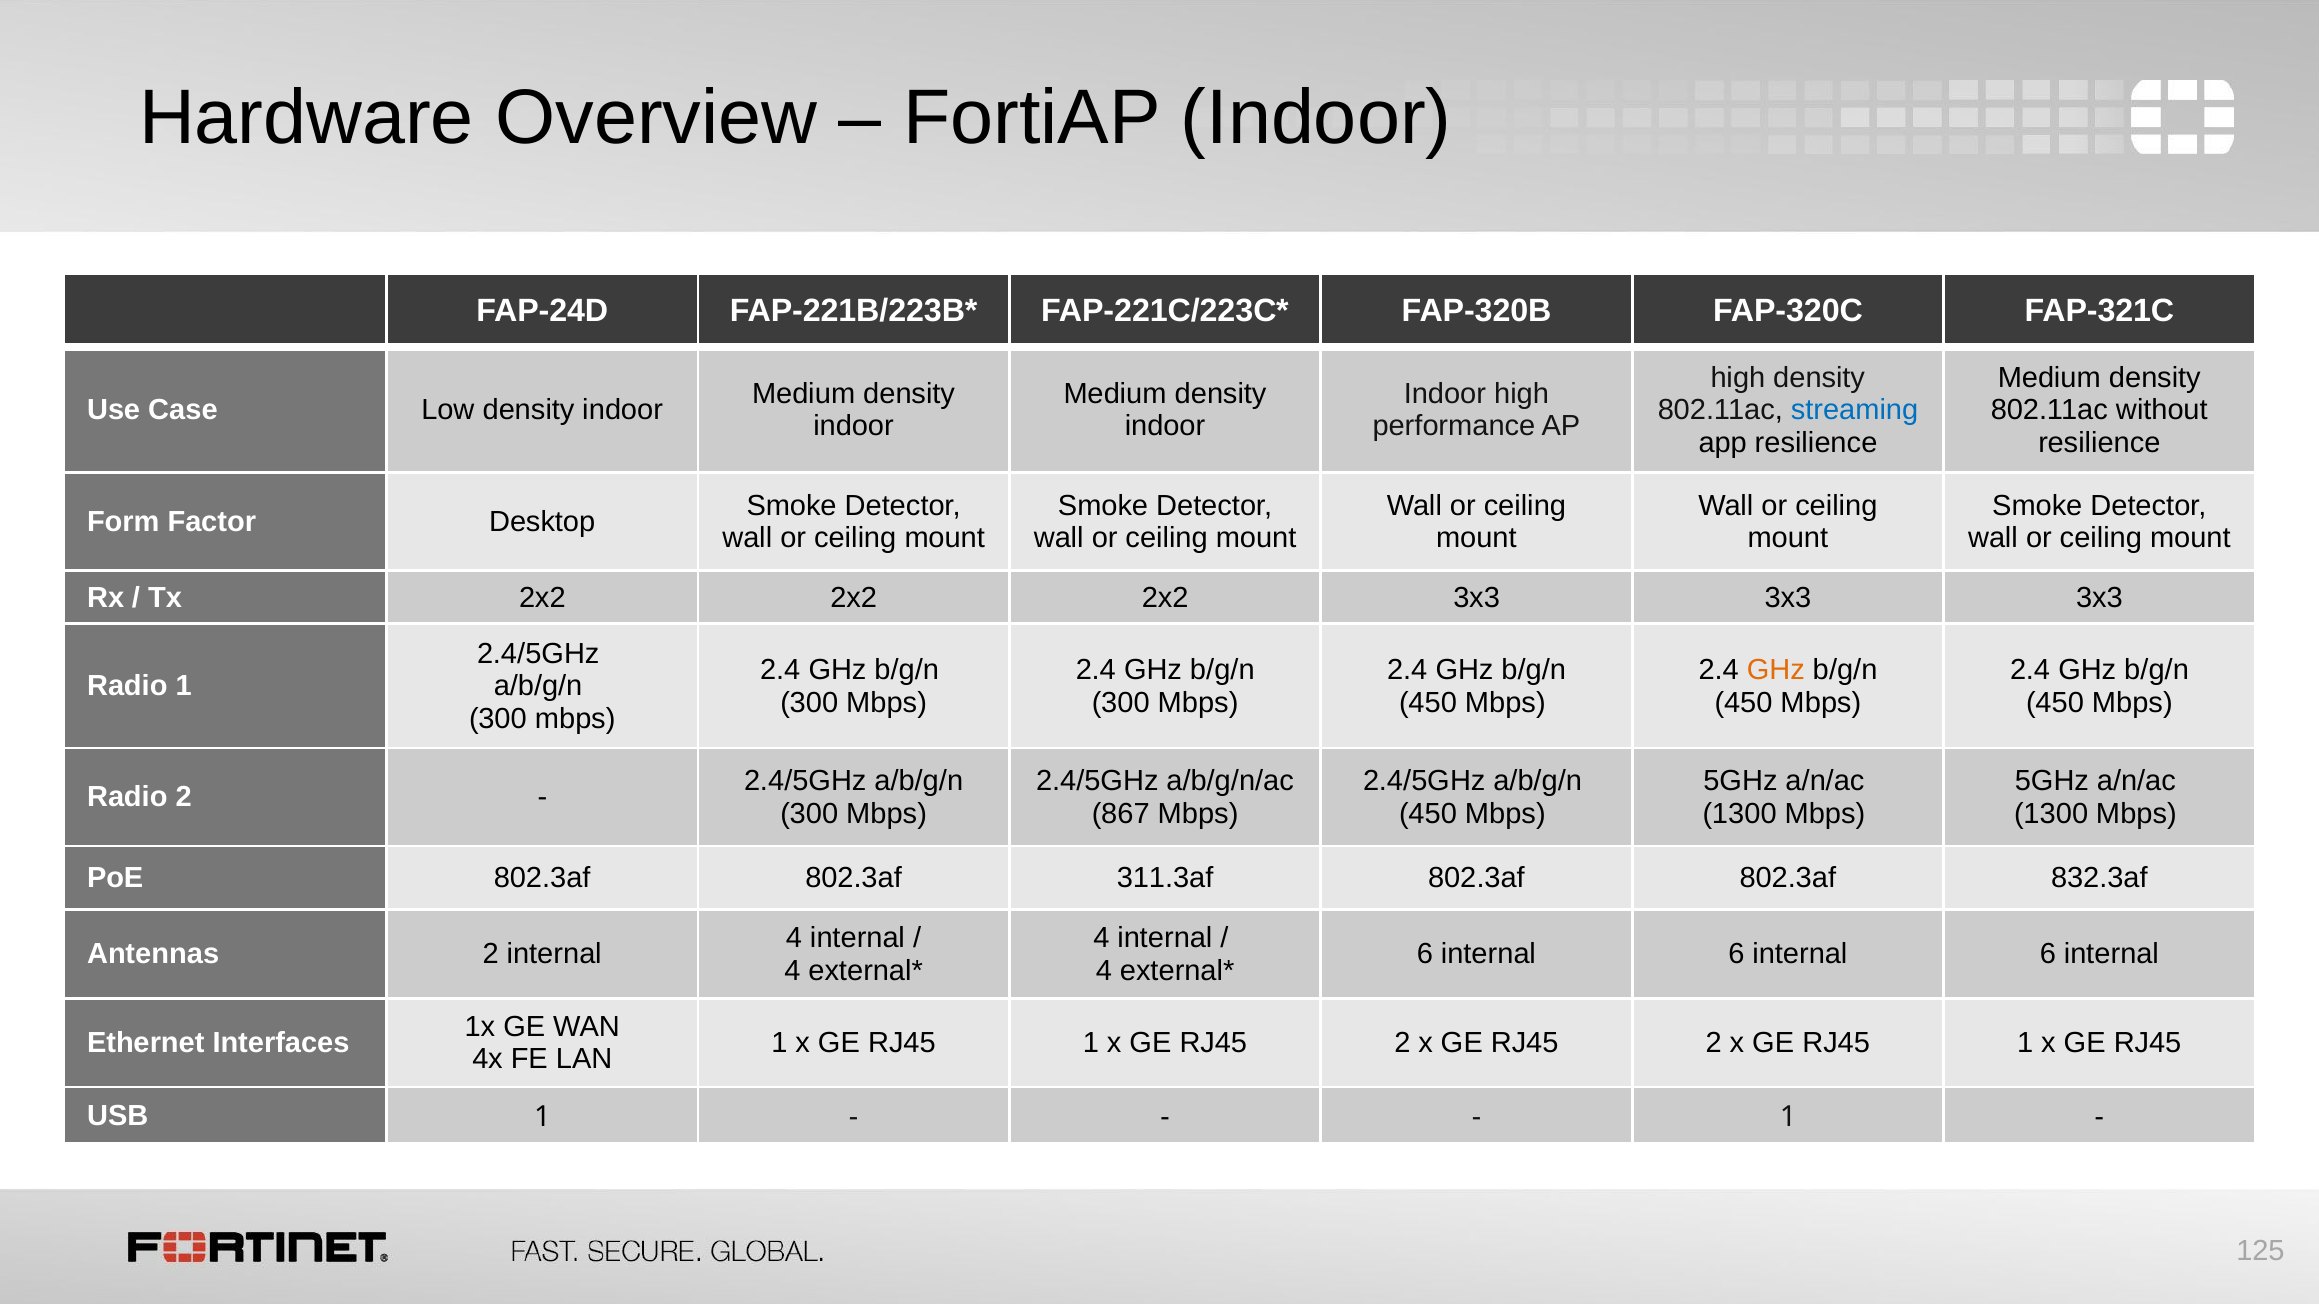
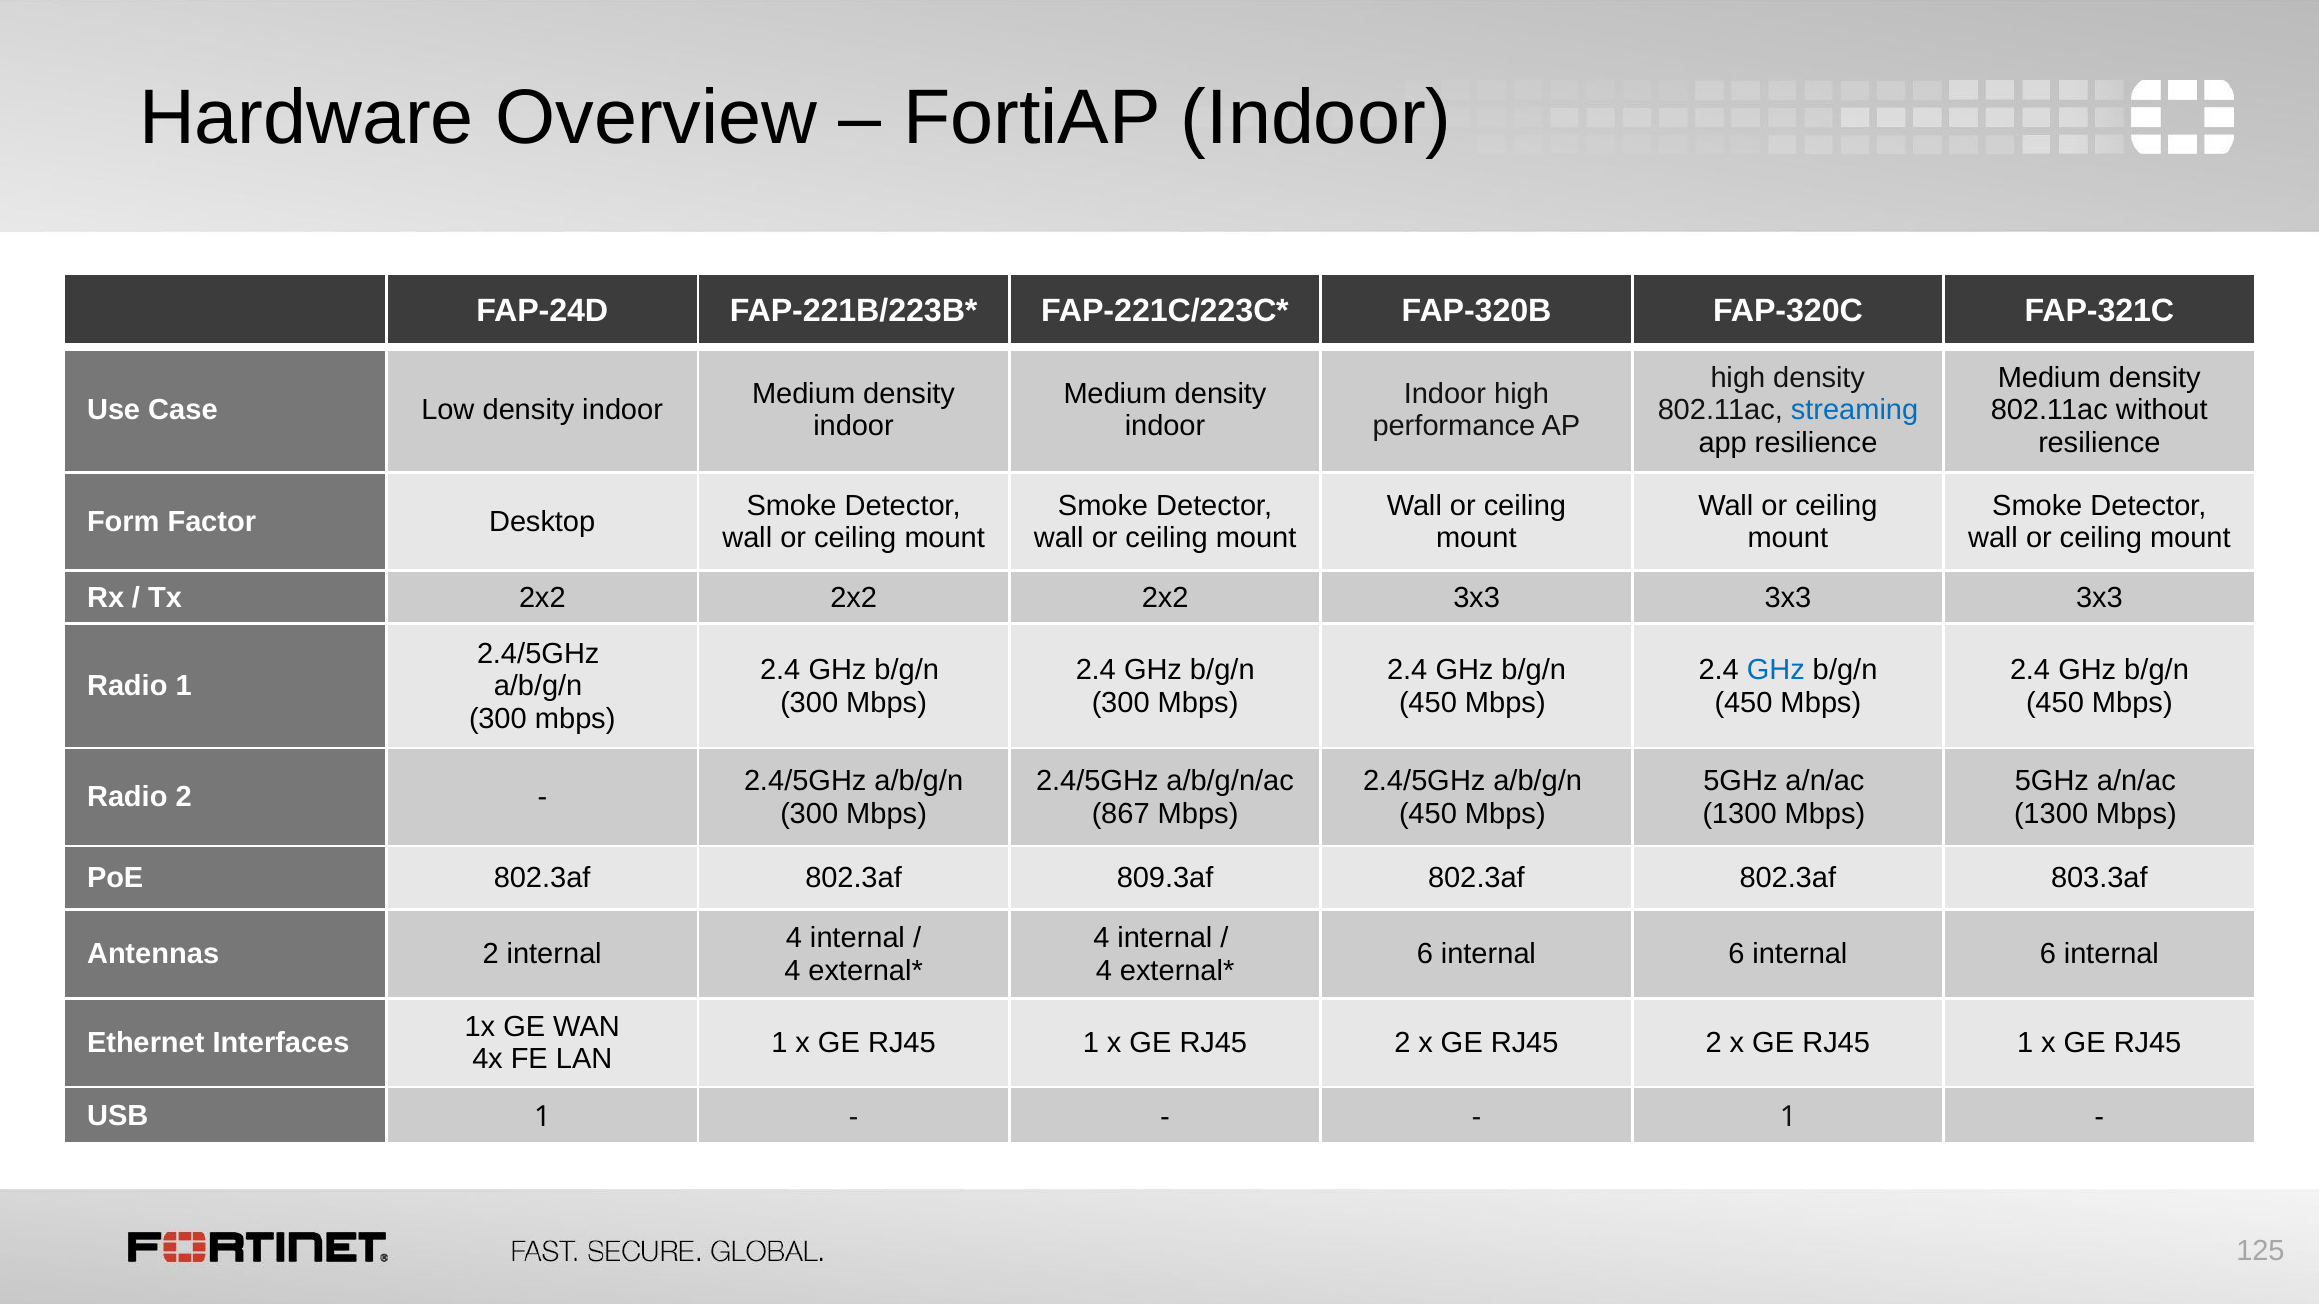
GHz colour: orange -> blue (1776, 670)
311.3af: 311.3af -> 809.3af (1165, 878)
832.3af: 832.3af -> 803.3af (2099, 878)
